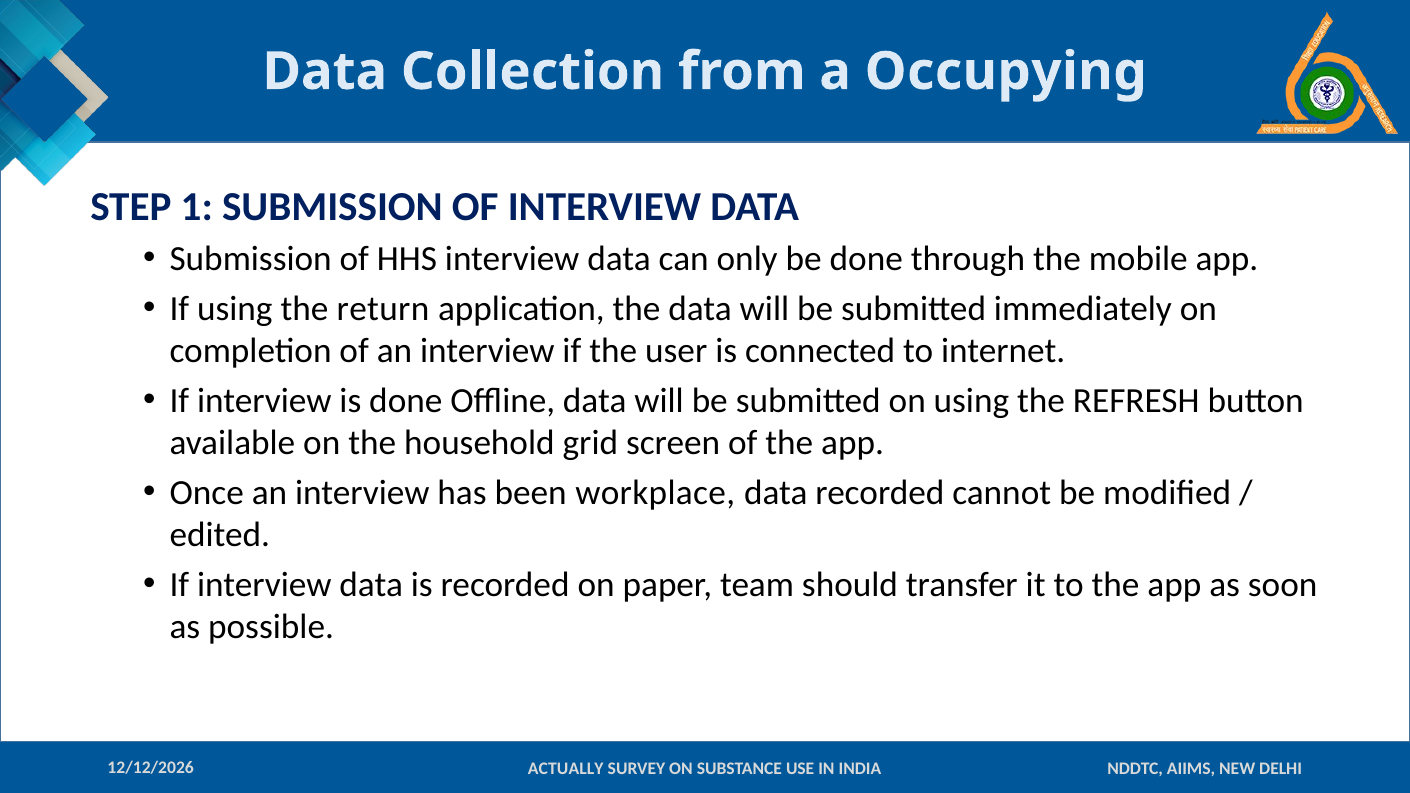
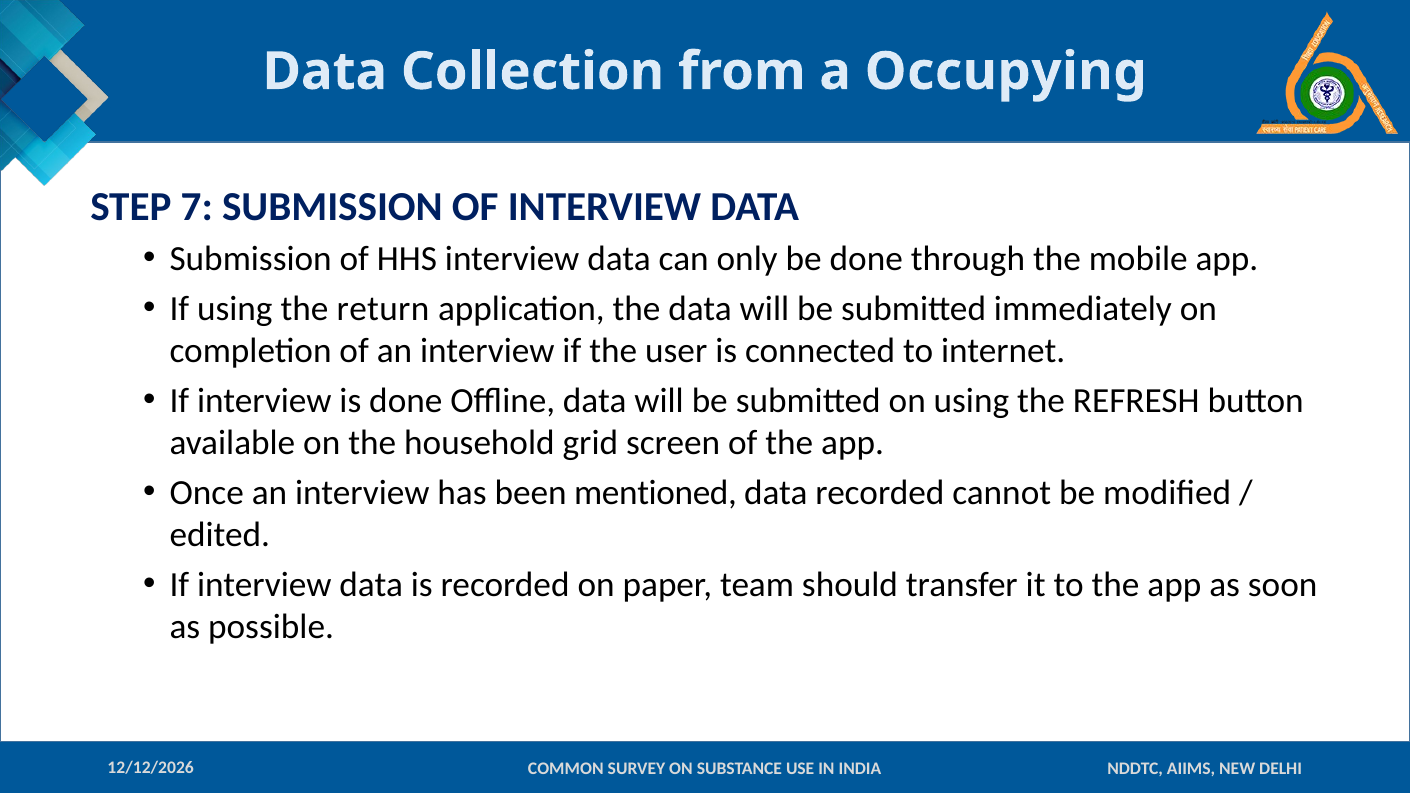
1: 1 -> 7 (197, 206)
workplace: workplace -> mentioned (656, 493)
ACTUALLY: ACTUALLY -> COMMON (566, 768)
